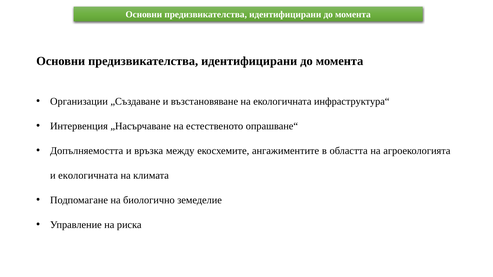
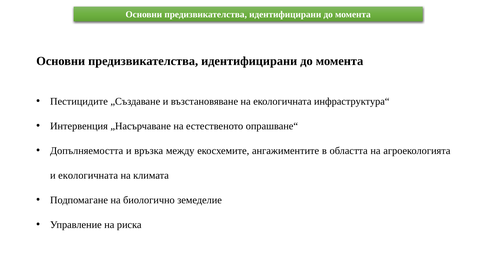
Организации: Организации -> Пестицидите (79, 102)
